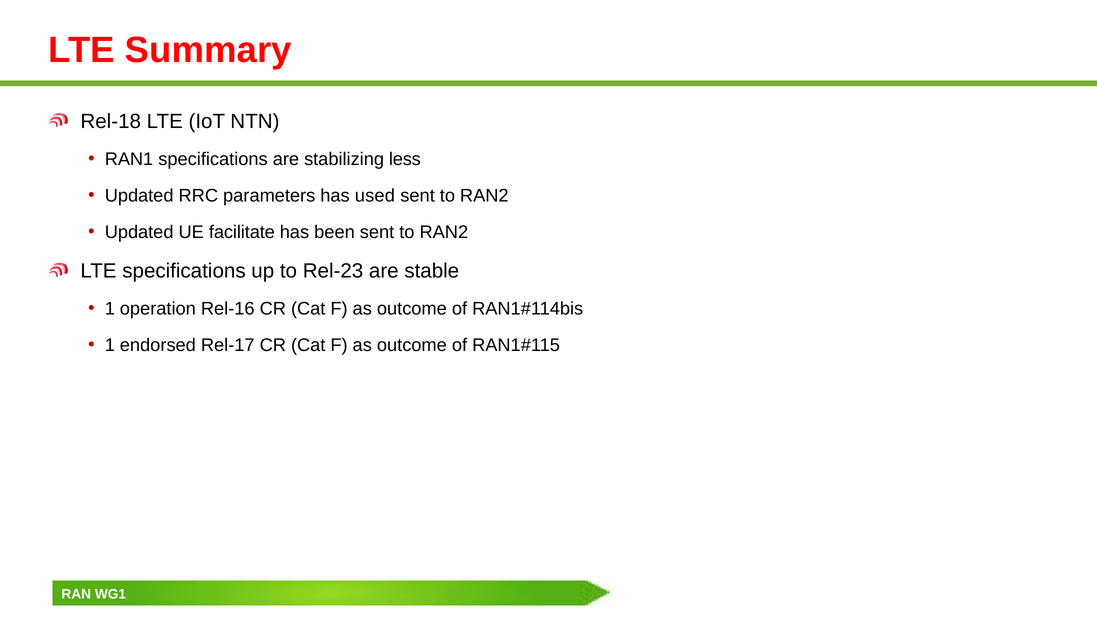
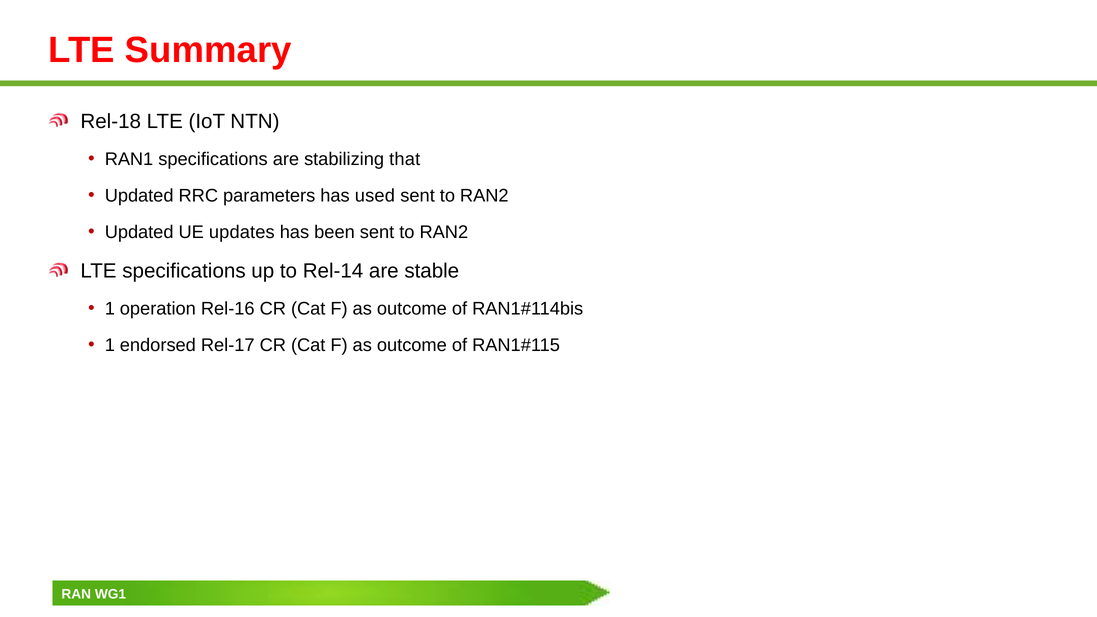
less: less -> that (405, 159)
facilitate: facilitate -> updates (242, 232)
Rel-23: Rel-23 -> Rel-14 (333, 271)
